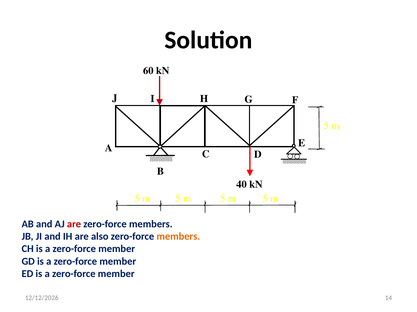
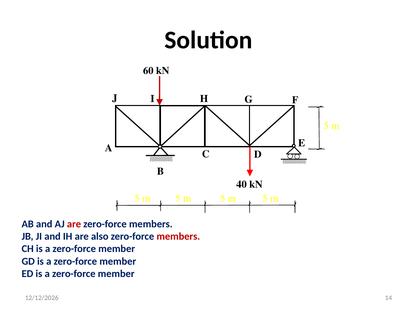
members colour: orange -> red (178, 237)
